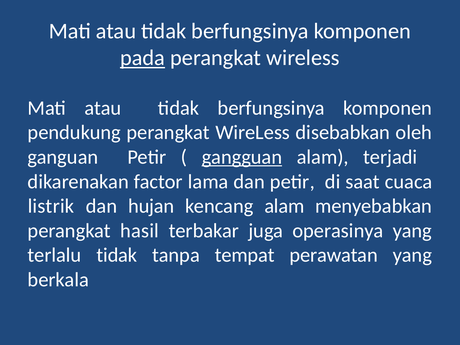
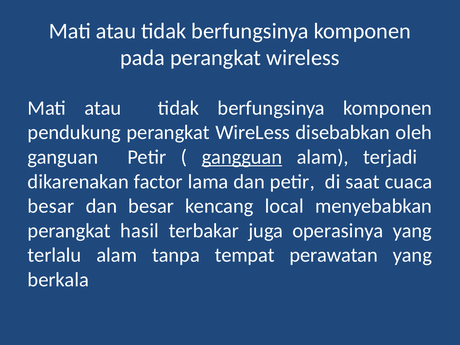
pada underline: present -> none (143, 58)
listrik: listrik -> besar (51, 206)
dan hujan: hujan -> besar (151, 206)
kencang alam: alam -> local (284, 206)
terlalu tidak: tidak -> alam (117, 255)
